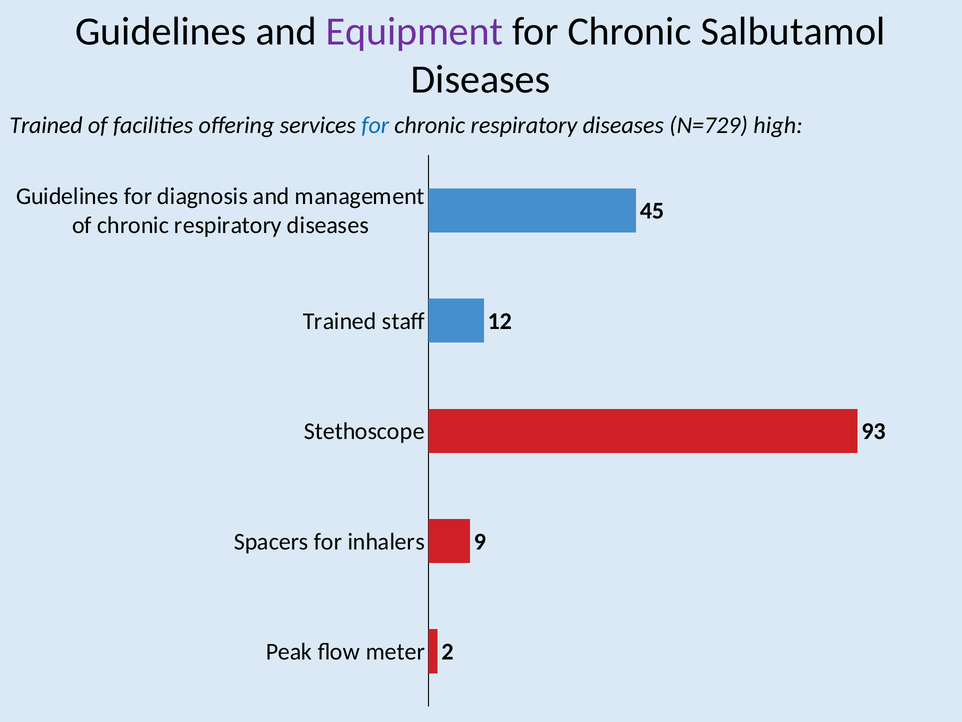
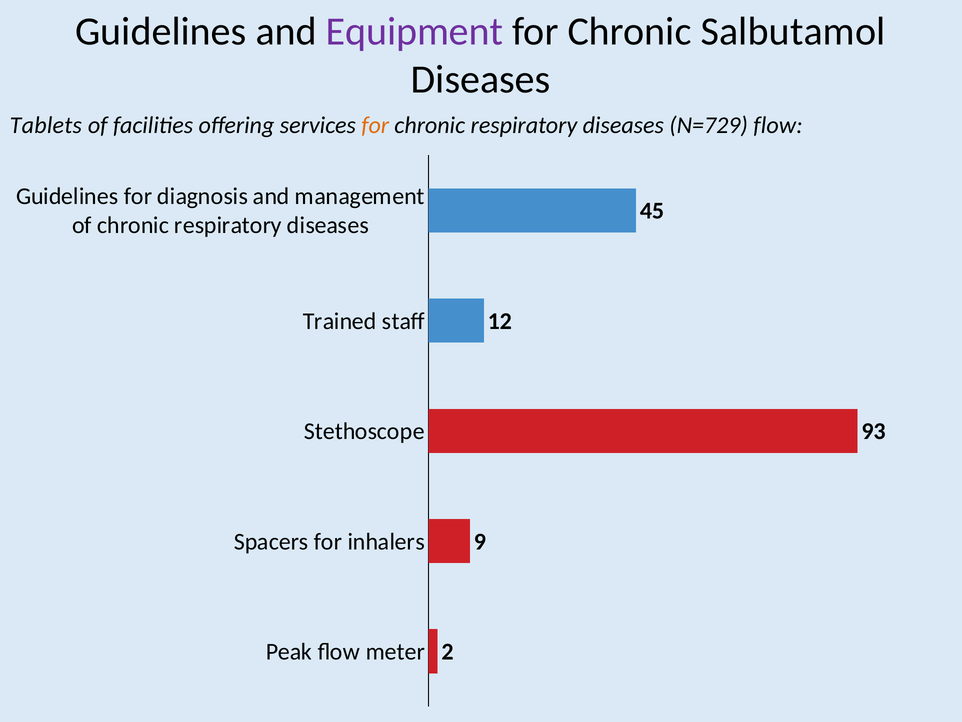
Trained: Trained -> Tablets (46, 125)
for colour: blue -> orange (375, 125)
N=729 high: high -> flow (778, 125)
